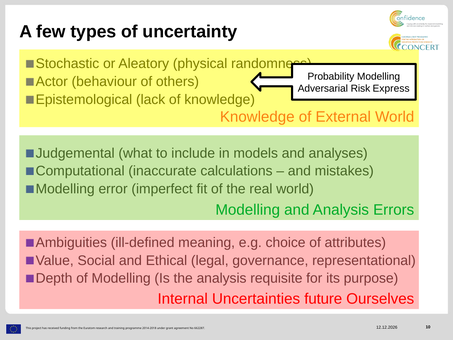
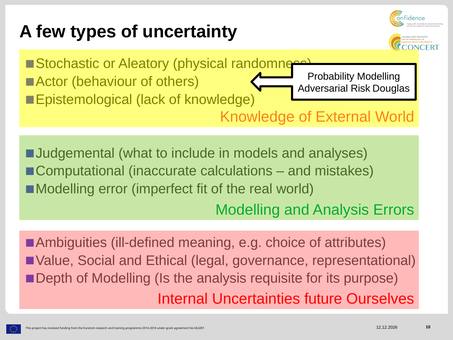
Express: Express -> Douglas (391, 88)
